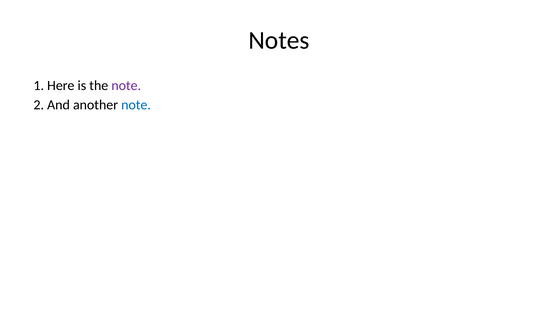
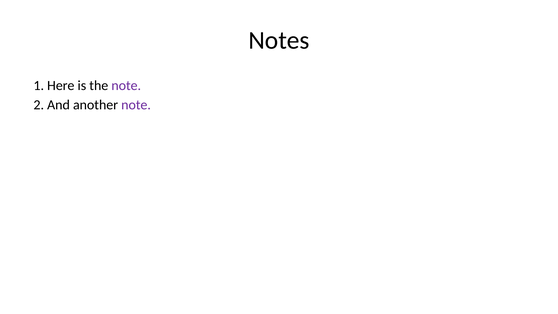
note colour: blue -> purple (136, 105)
